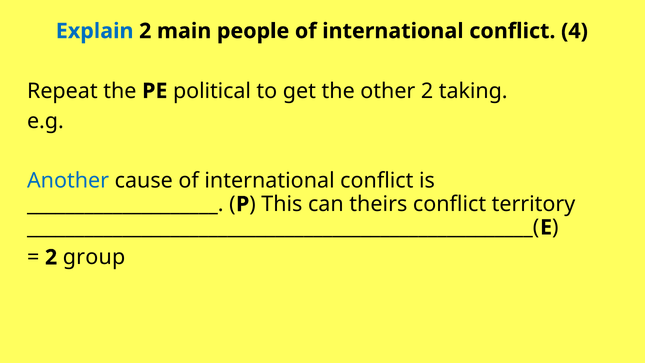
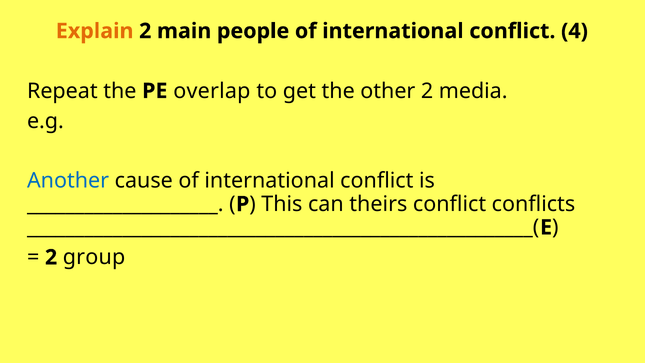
Explain colour: blue -> orange (95, 31)
political: political -> overlap (212, 91)
taking: taking -> media (473, 91)
territory: territory -> conflicts (533, 204)
